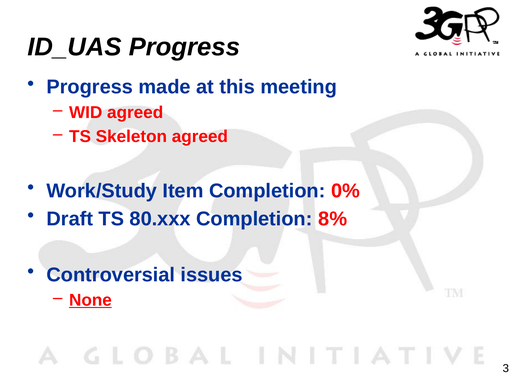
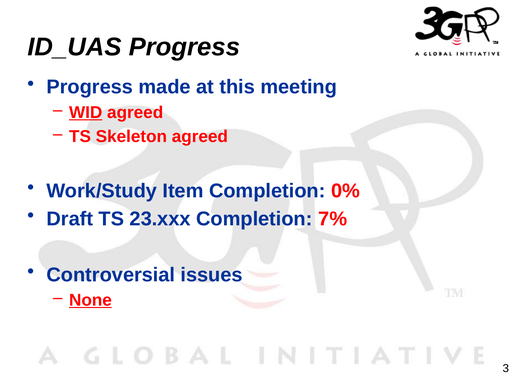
WID underline: none -> present (86, 113)
80.xxx: 80.xxx -> 23.xxx (160, 219)
8%: 8% -> 7% (333, 219)
